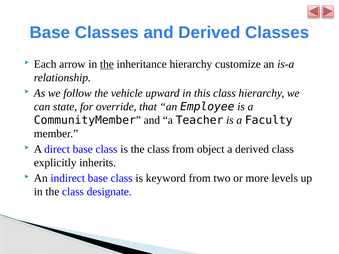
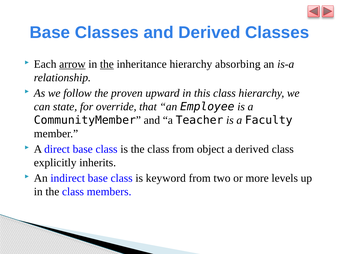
arrow underline: none -> present (72, 64)
customize: customize -> absorbing (238, 64)
vehicle: vehicle -> proven (127, 93)
designate: designate -> members (109, 192)
